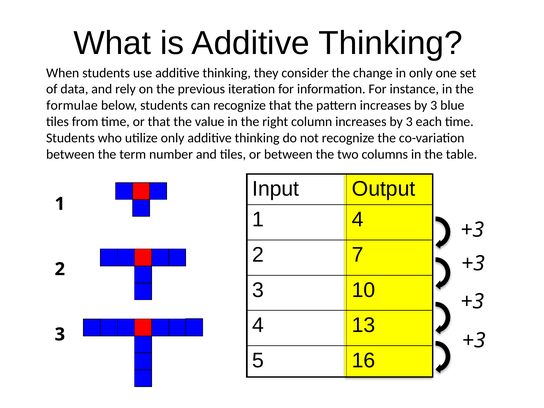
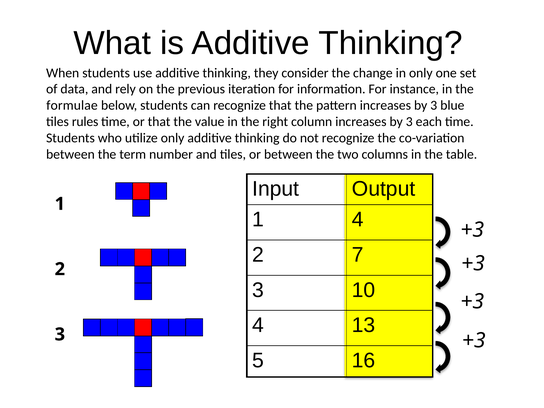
from: from -> rules (85, 122)
